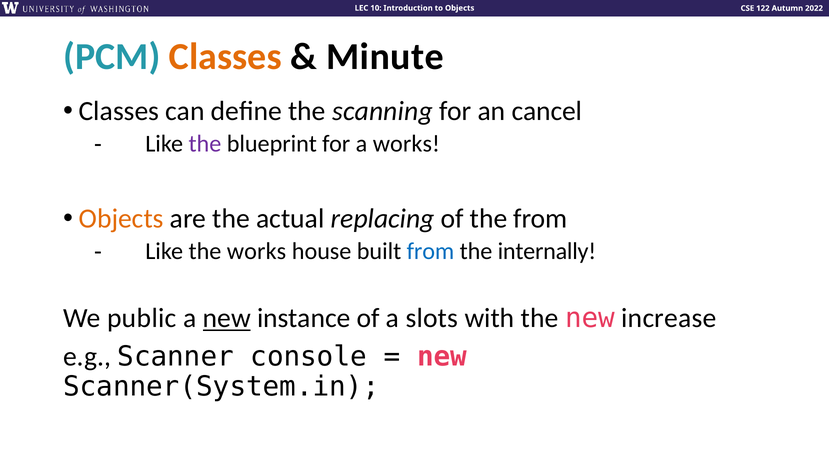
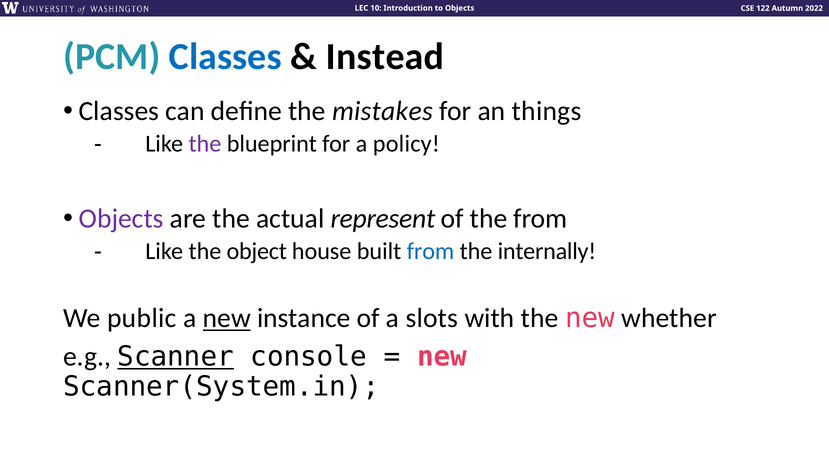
Classes colour: orange -> blue (225, 57)
Minute: Minute -> Instead (385, 57)
scanning: scanning -> mistakes (382, 111)
cancel: cancel -> things (547, 111)
a works: works -> policy (406, 143)
Objects colour: orange -> purple (121, 219)
replacing: replacing -> represent (383, 219)
the works: works -> object (257, 251)
increase: increase -> whether (669, 318)
Scanner underline: none -> present (176, 356)
